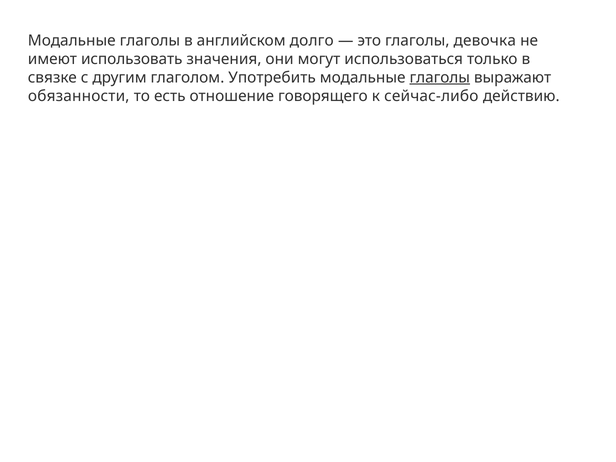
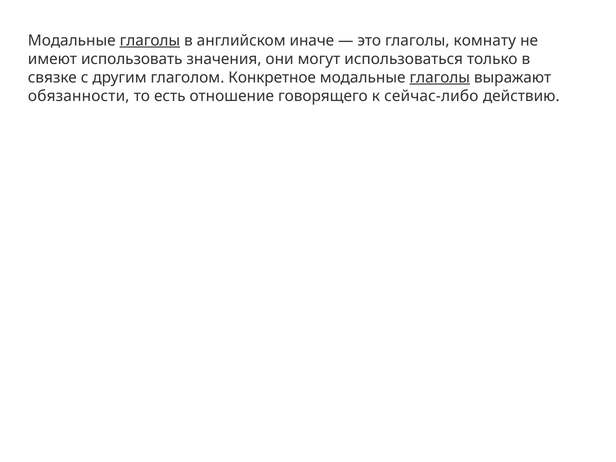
глаголы underline: none -> present (150, 41)
долго: долго -> иначе (312, 41)
девочка: девочка -> комнату (485, 41)
Употребить: Употребить -> Конкретное (272, 78)
